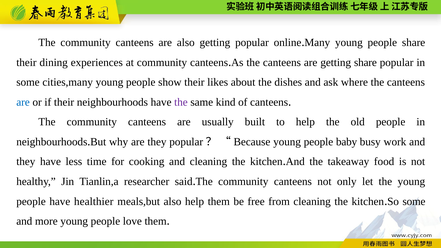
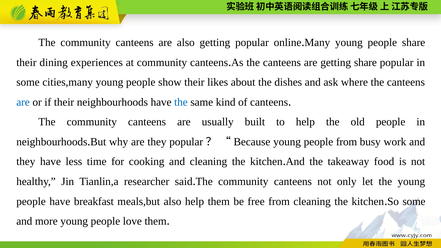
the colour: purple -> blue (181, 102)
people baby: baby -> from (347, 142)
healthier: healthier -> breakfast (94, 201)
